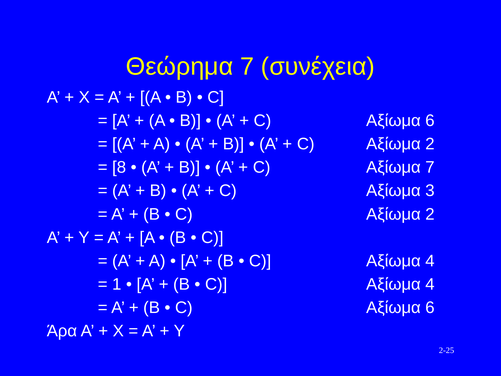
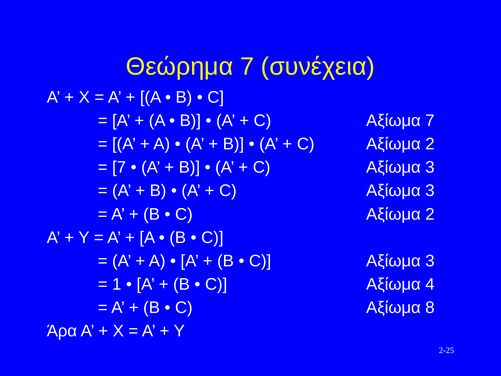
6: 6 -> 7 (430, 121)
8: 8 -> 7 (119, 167)
7: 7 -> 3 (430, 167)
4: 4 -> 3 (430, 261)
6: 6 -> 8 (430, 308)
